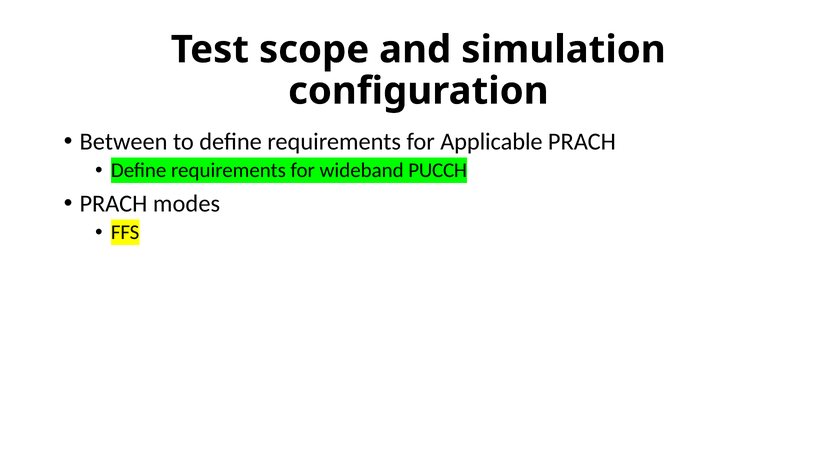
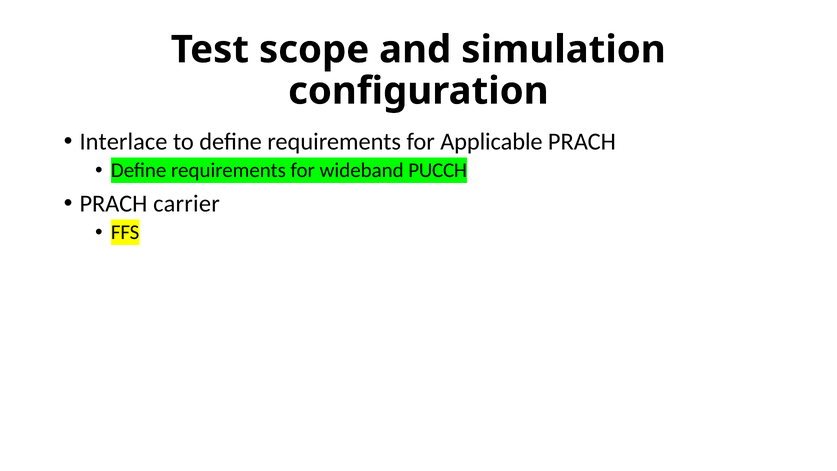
Between: Between -> Interlace (123, 142)
modes: modes -> carrier (186, 204)
